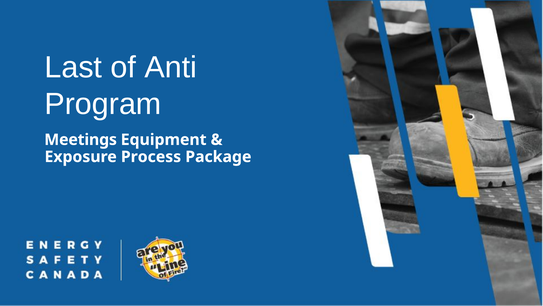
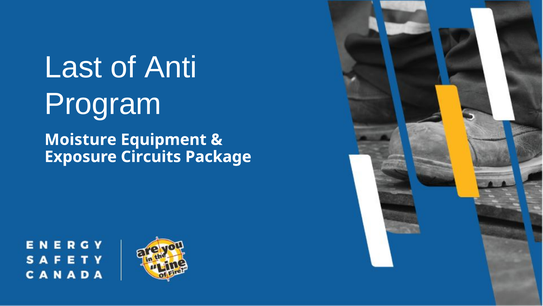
Meetings: Meetings -> Moisture (80, 139)
Process: Process -> Circuits (151, 157)
